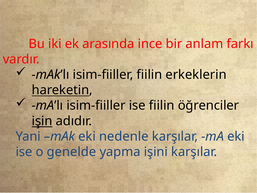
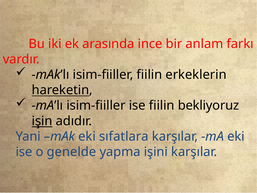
öğrenciler: öğrenciler -> bekliyoruz (208, 105)
nedenle: nedenle -> sıfatlara (124, 136)
